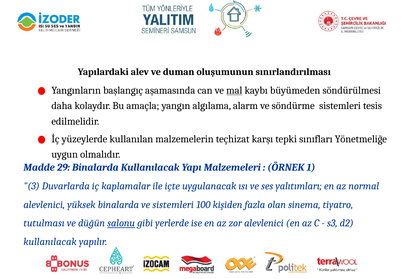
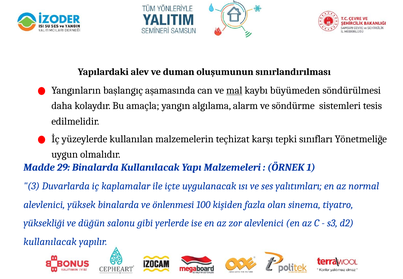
ve sistemleri: sistemleri -> önlenmesi (173, 205)
tutulması: tutulması -> yüksekliği (44, 223)
salonu underline: present -> none (121, 223)
